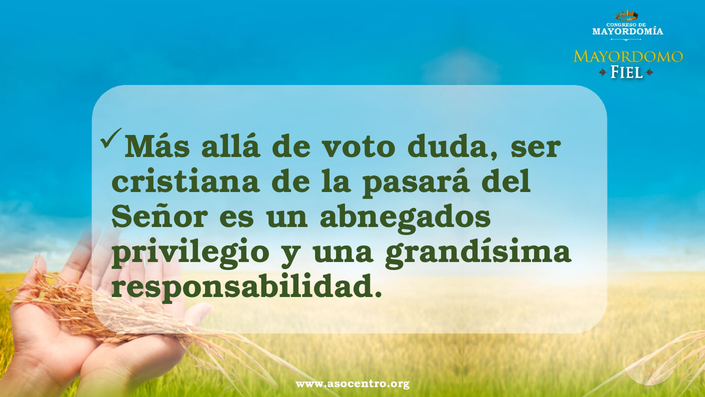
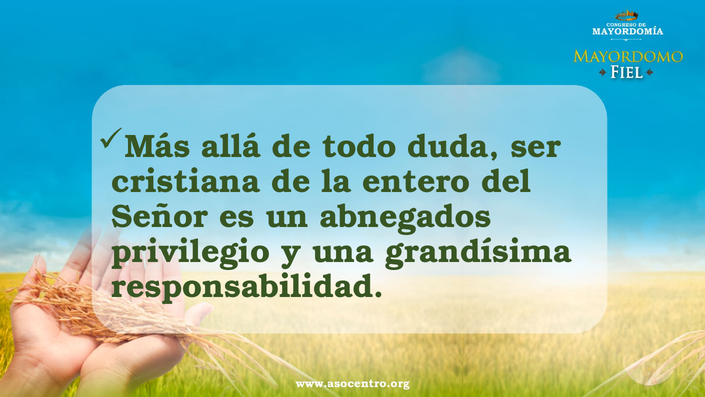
voto: voto -> todo (359, 146)
pasará: pasará -> entero (416, 181)
